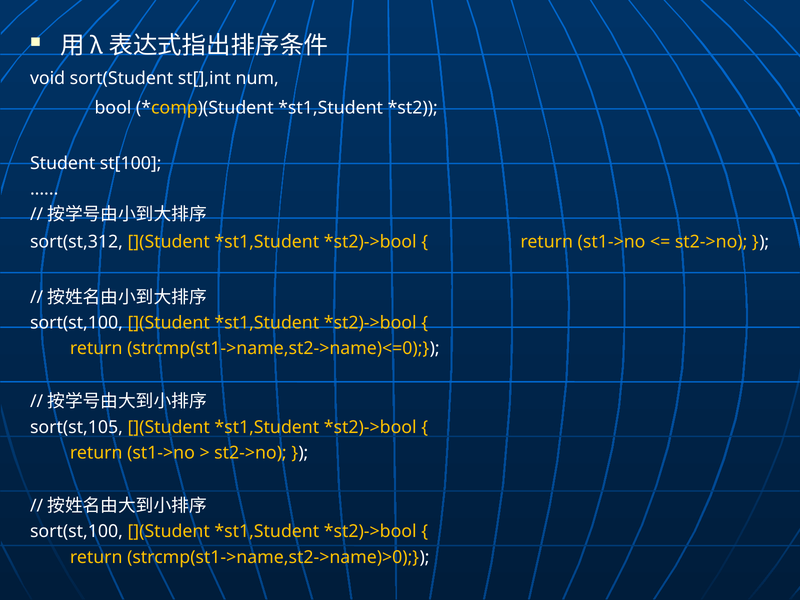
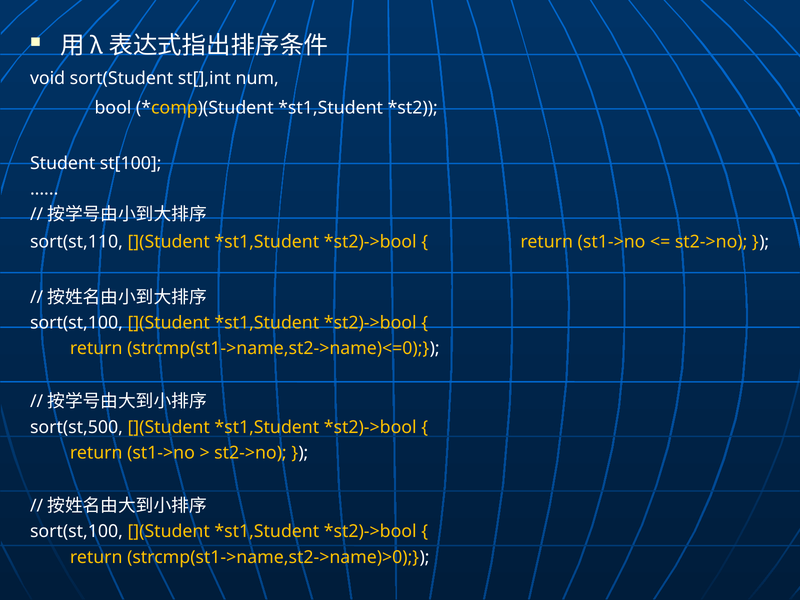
sort(st,312: sort(st,312 -> sort(st,110 (76, 242)
sort(st,105: sort(st,105 -> sort(st,500 (76, 427)
